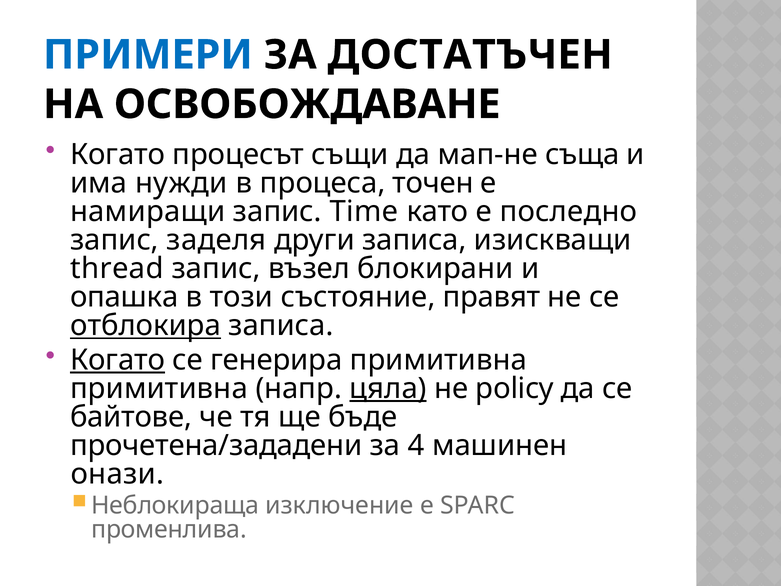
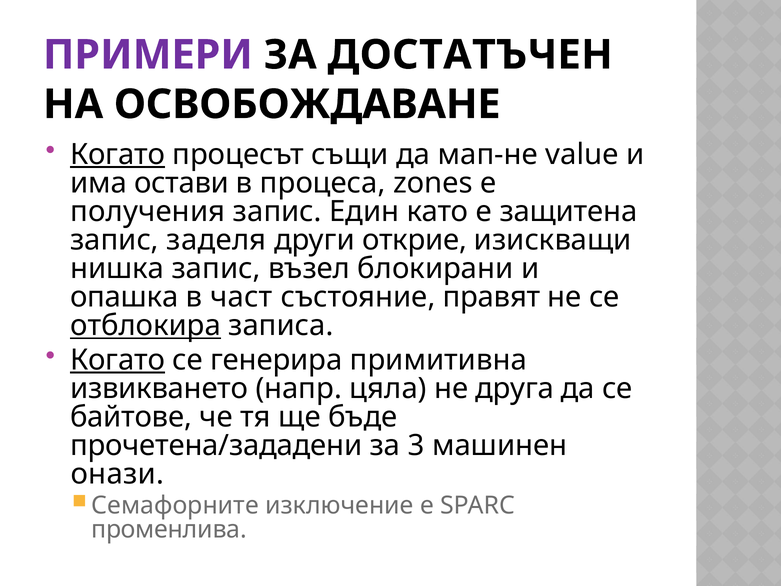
ПРИМЕРИ colour: blue -> purple (148, 55)
Когато underline: none -> present (118, 154)
съща: съща -> value (582, 154)
нужди: нужди -> остави (182, 183)
точен: точен -> zones (433, 183)
намиращи: намиращи -> получения (148, 211)
Time: Time -> Един (364, 211)
последно: последно -> защитена (569, 211)
други записа: записа -> открие (414, 240)
thread: thread -> нишка (117, 268)
този: този -> част (241, 297)
примитивна: примитивна -> извикването (159, 388)
цяла underline: present -> none (388, 388)
policy: policy -> друга (515, 388)
4: 4 -> 3 (416, 445)
Неблокираща: Неблокираща -> Семафорните (175, 505)
